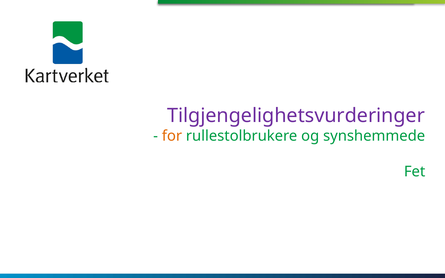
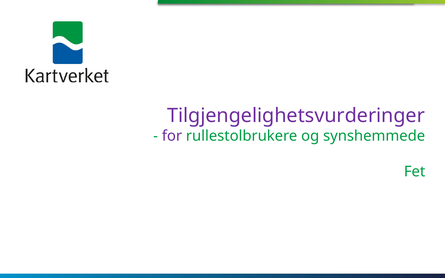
for colour: orange -> purple (172, 136)
